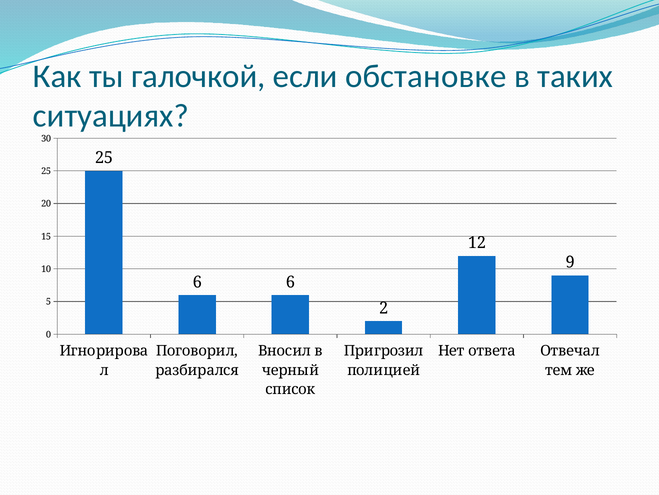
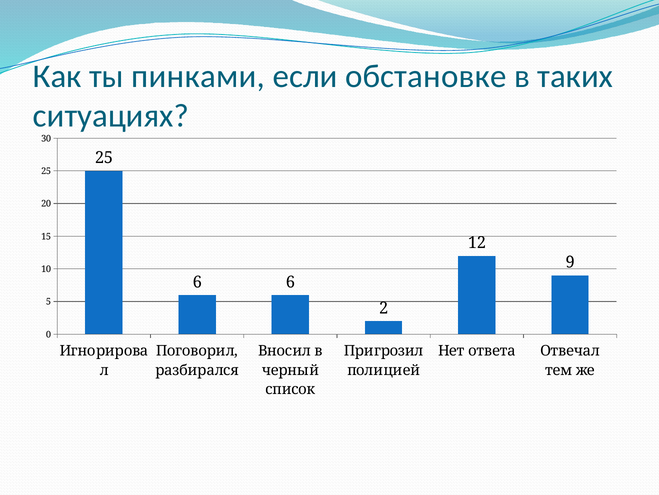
галочкой: галочкой -> пинками (198, 76)
